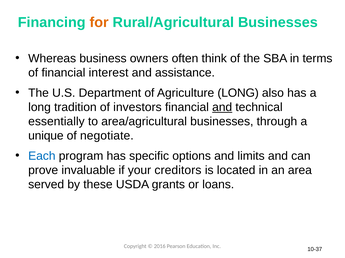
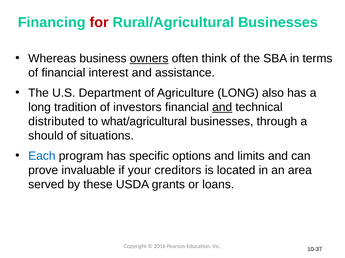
for colour: orange -> red (99, 23)
owners underline: none -> present (149, 59)
essentially: essentially -> distributed (56, 122)
area/agricultural: area/agricultural -> what/agricultural (144, 122)
unique: unique -> should (46, 136)
negotiate: negotiate -> situations (107, 136)
